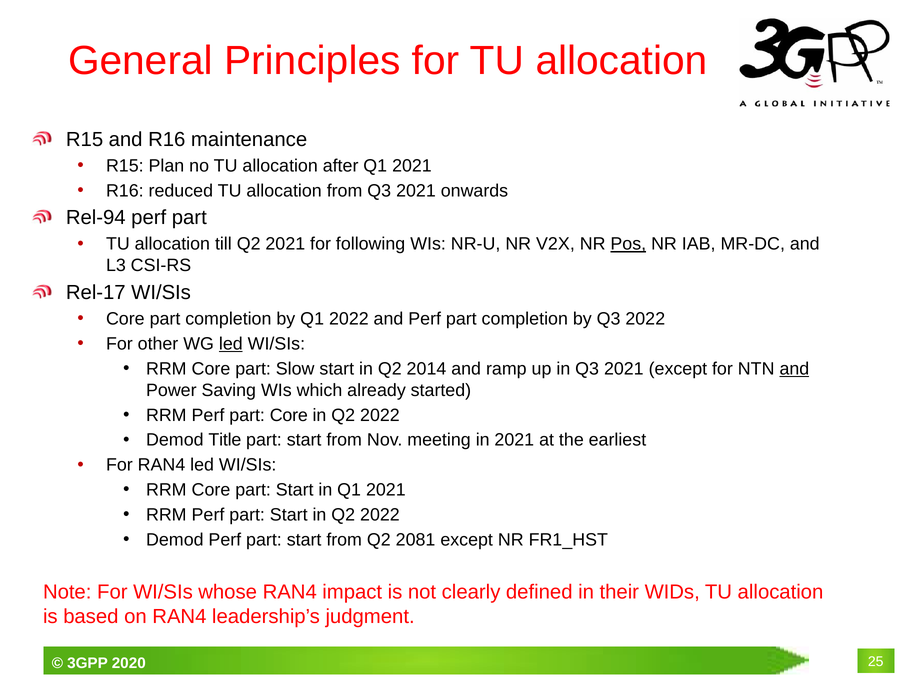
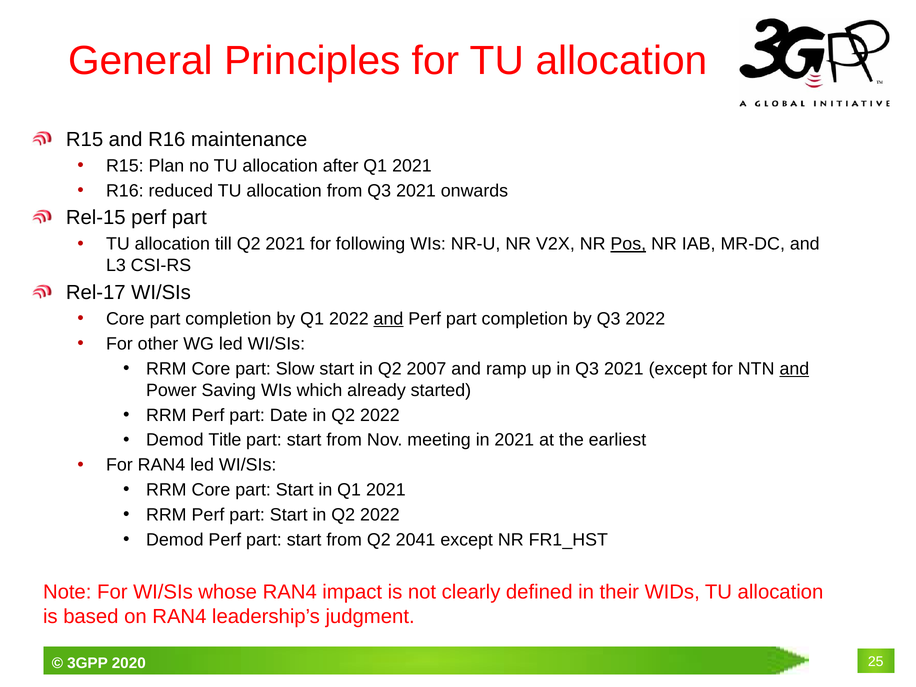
Rel-94: Rel-94 -> Rel-15 (96, 218)
and underline: none -> present (388, 319)
led underline: present -> none (231, 344)
2014: 2014 -> 2007 (426, 369)
part Core: Core -> Date (289, 415)
2081: 2081 -> 2041 (416, 540)
